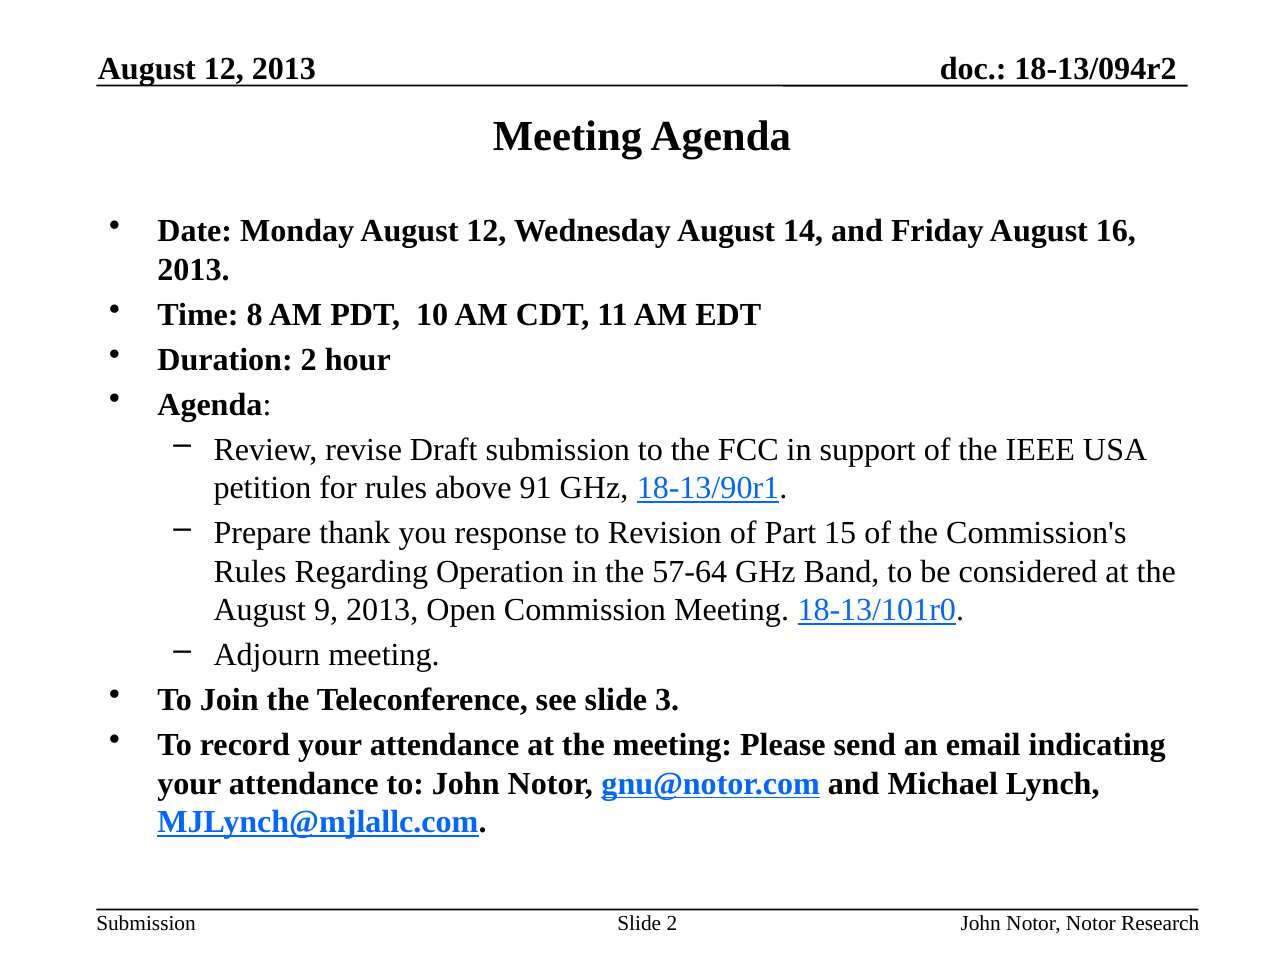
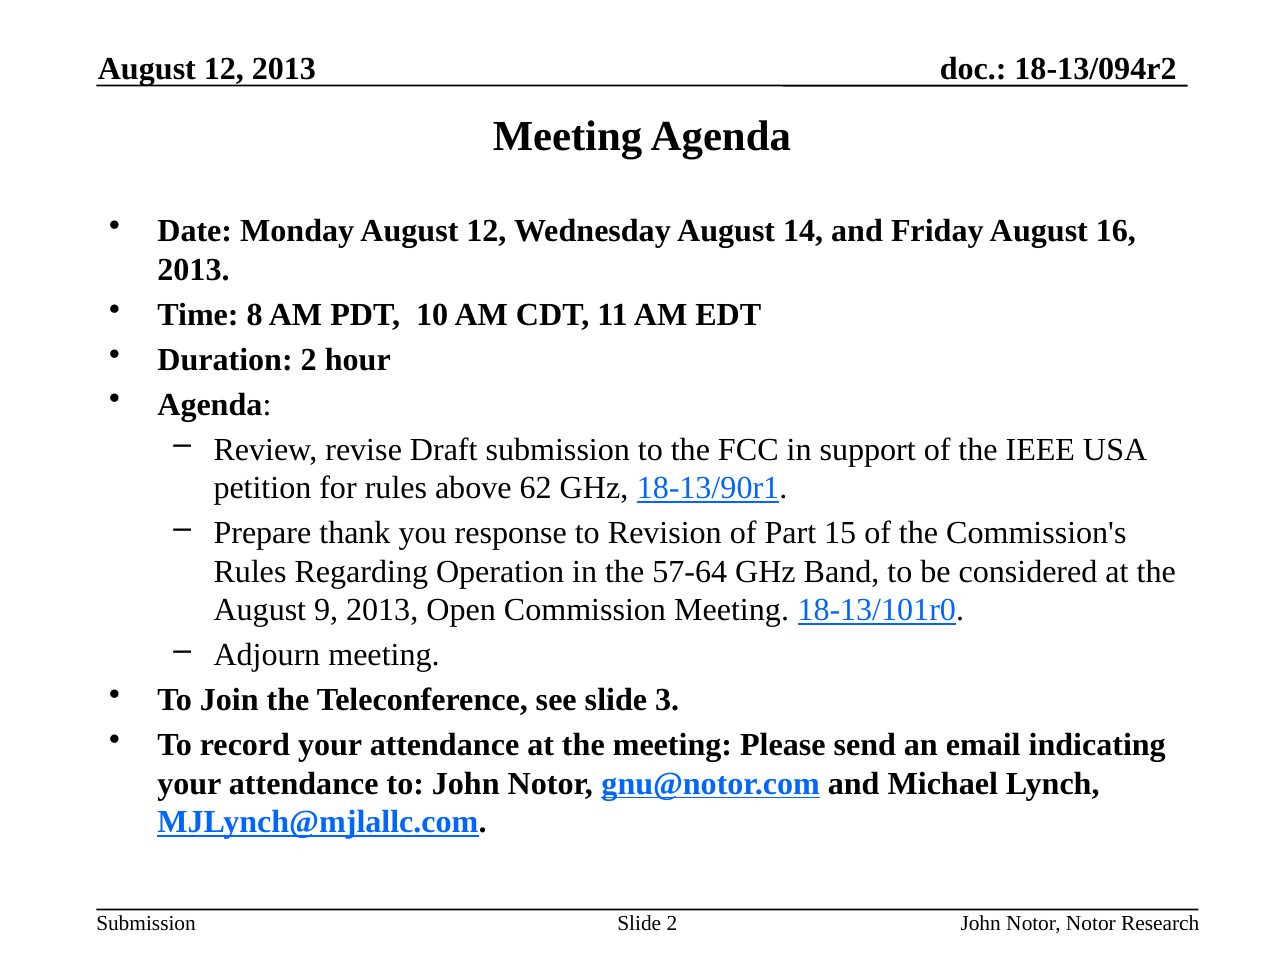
91: 91 -> 62 (536, 488)
